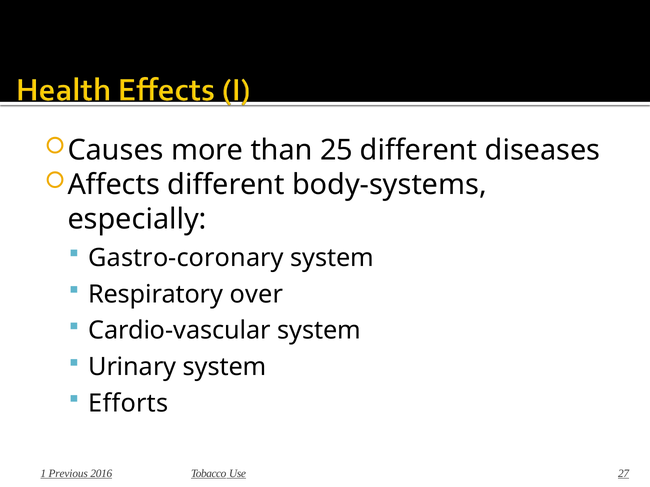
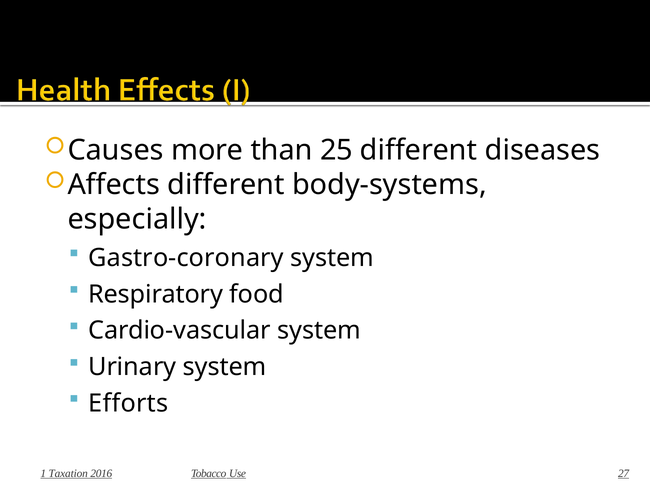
over: over -> food (257, 294)
Previous: Previous -> Taxation (68, 474)
